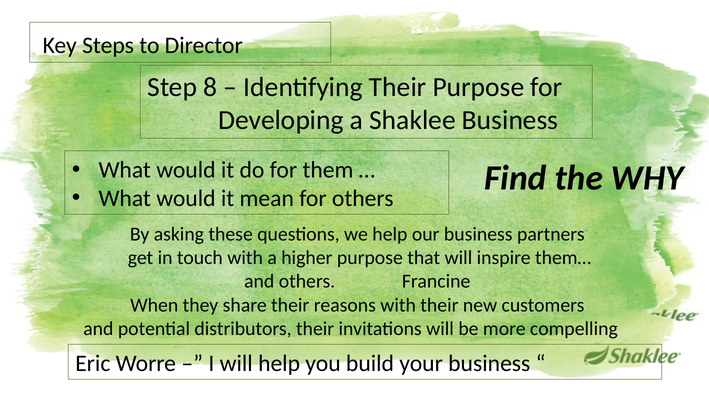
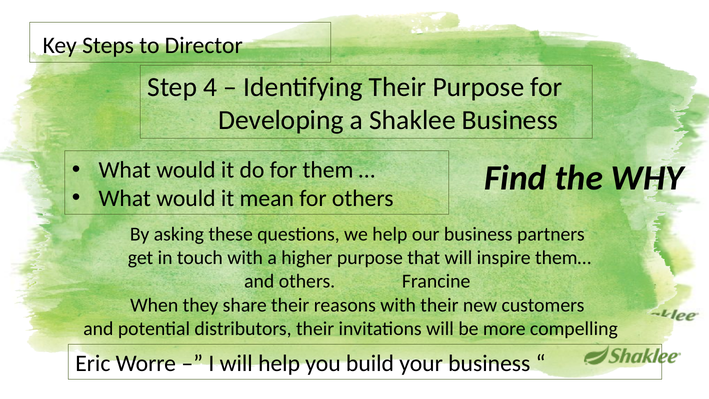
8: 8 -> 4 (210, 87)
